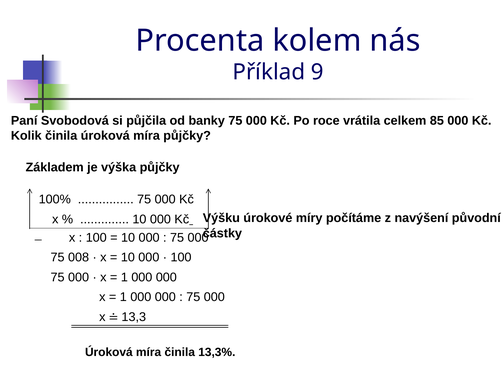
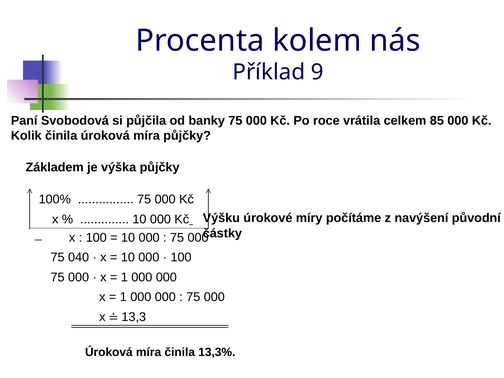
008: 008 -> 040 (79, 257)
